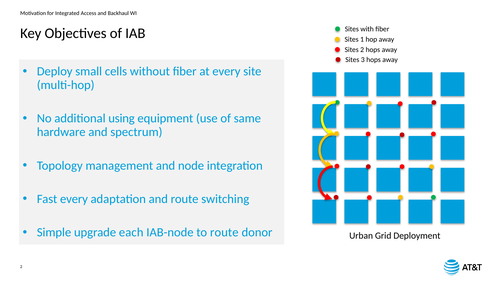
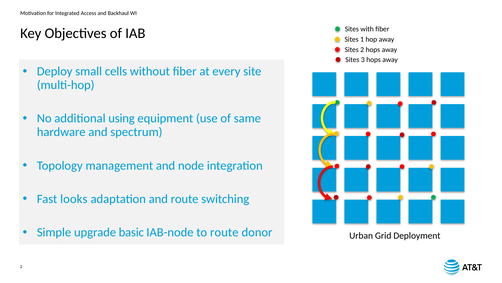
Fast every: every -> looks (74, 199)
each: each -> basic (131, 232)
